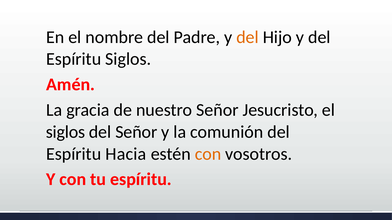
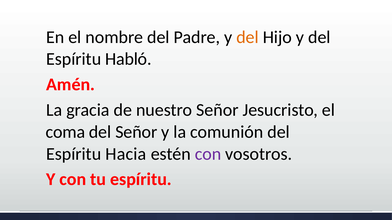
Espíritu Siglos: Siglos -> Habló (128, 59)
siglos: siglos -> coma (65, 132)
con colour: orange -> purple (208, 154)
